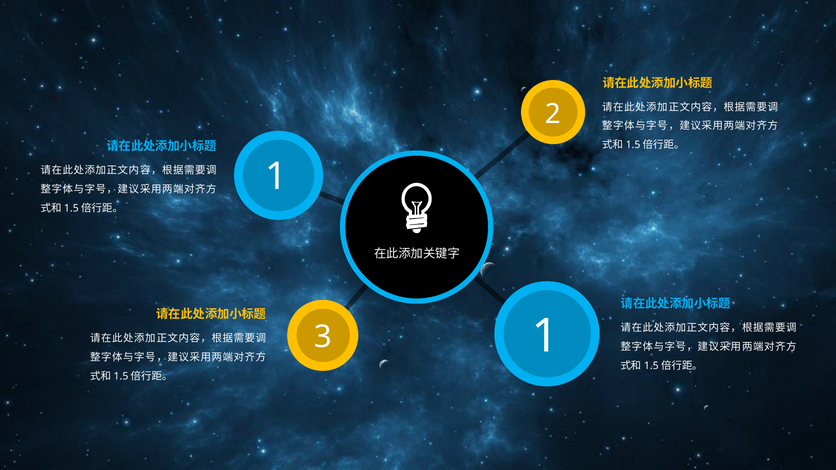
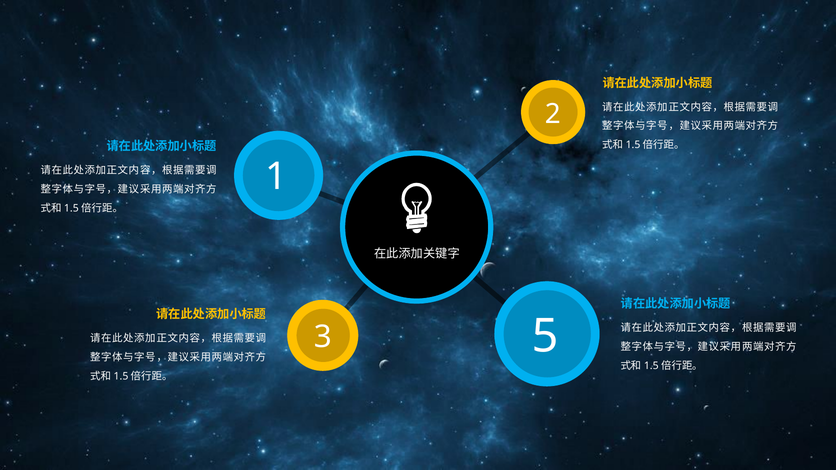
3 1: 1 -> 5 (545, 336)
